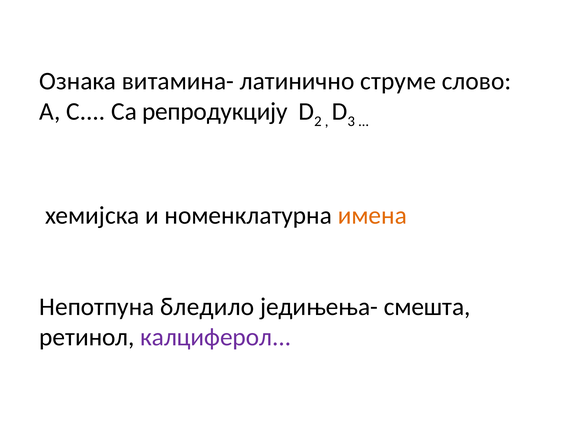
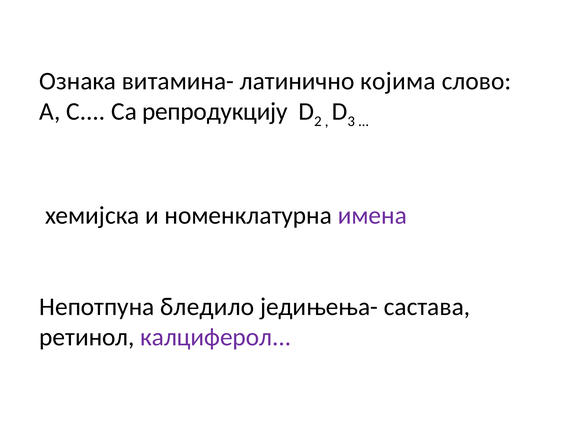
струме: струме -> којима (398, 81)
имена colour: orange -> purple (372, 215)
смешта: смешта -> састава (427, 307)
